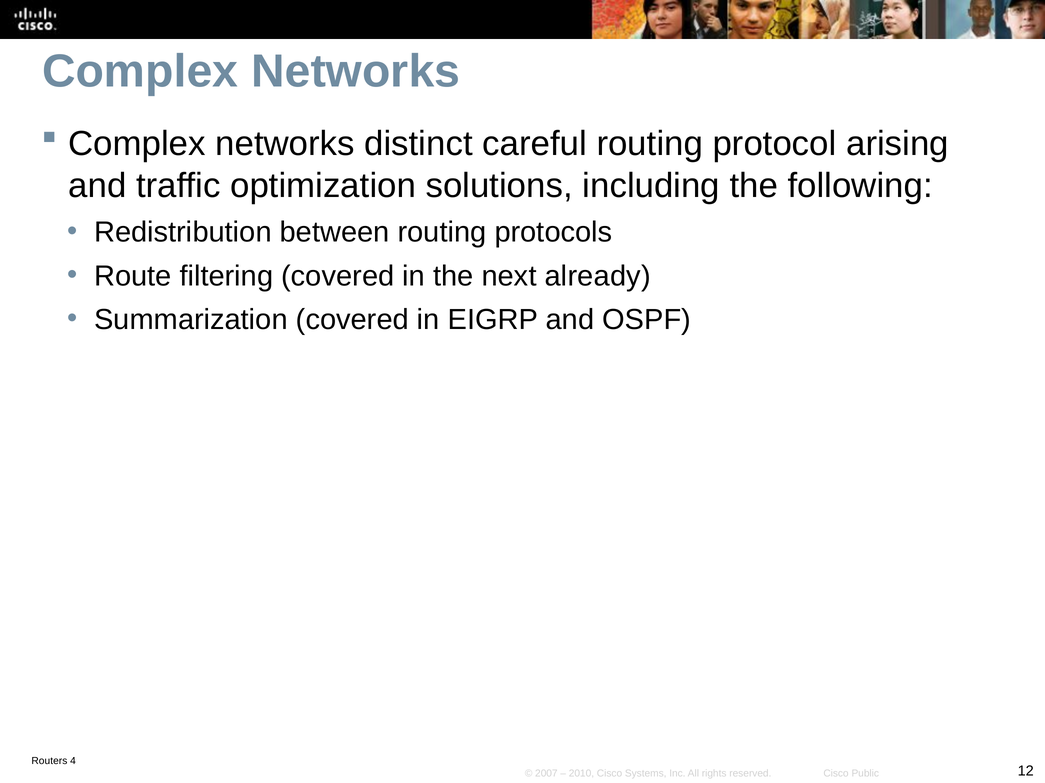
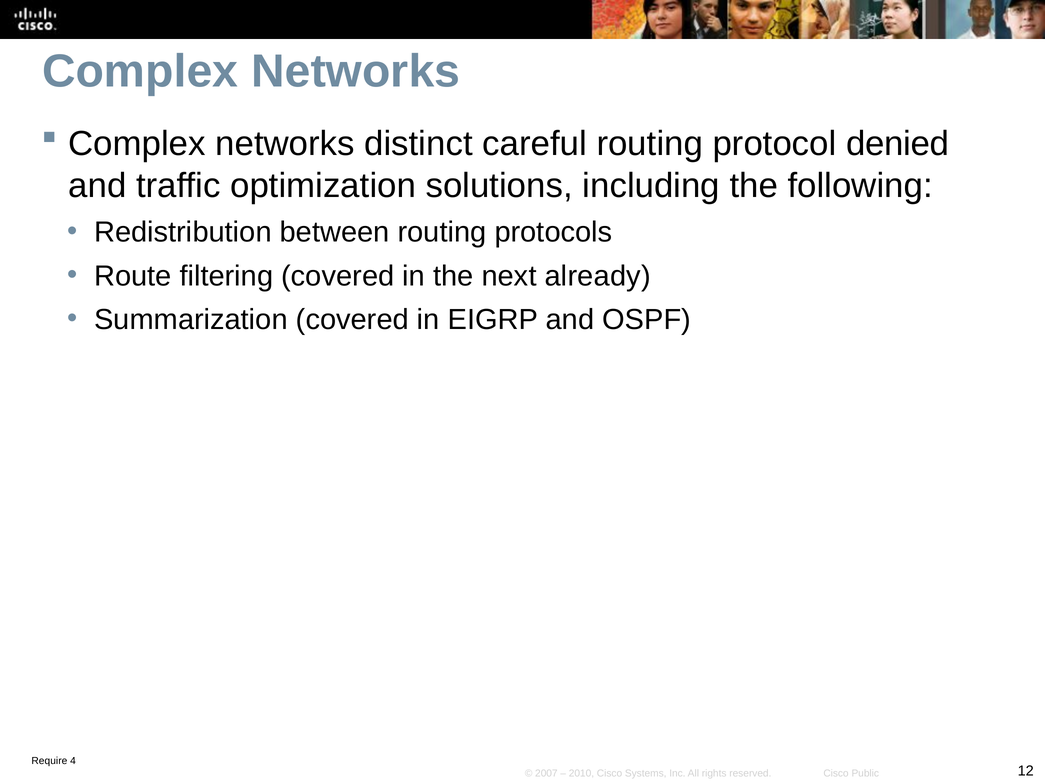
arising: arising -> denied (898, 144)
Routers: Routers -> Require (49, 762)
